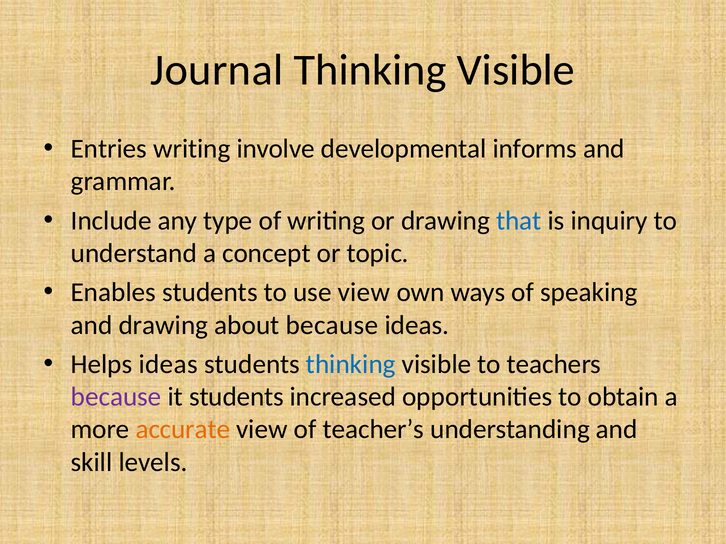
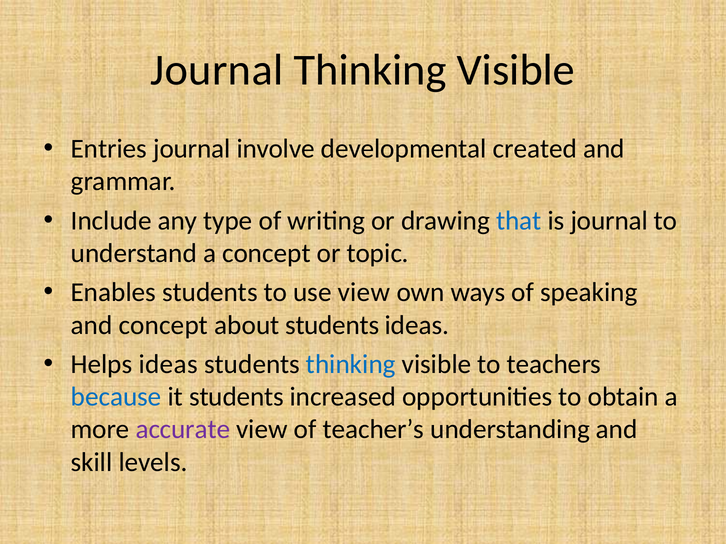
Entries writing: writing -> journal (192, 149)
informs: informs -> created (535, 149)
is inquiry: inquiry -> journal (609, 221)
and drawing: drawing -> concept (163, 325)
about because: because -> students (332, 325)
because colour: purple -> blue (116, 397)
accurate colour: orange -> purple (183, 430)
